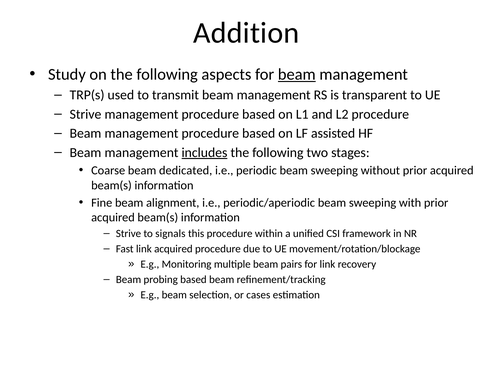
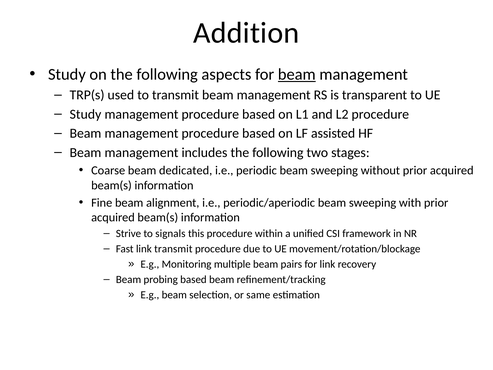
Strive: Strive -> Study (85, 114)
includes underline: present -> none (204, 152)
link acquired: acquired -> transmit (173, 249)
cases: cases -> same (258, 295)
